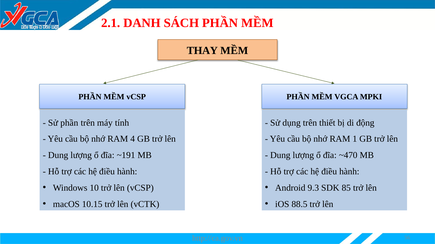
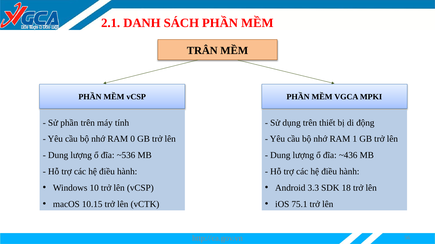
THAY: THAY -> TRÂN (202, 51)
4: 4 -> 0 (133, 139)
~191: ~191 -> ~536 (126, 156)
~470: ~470 -> ~436 (348, 156)
9.3: 9.3 -> 3.3 (313, 188)
85: 85 -> 18 (346, 188)
88.5: 88.5 -> 75.1 (299, 205)
